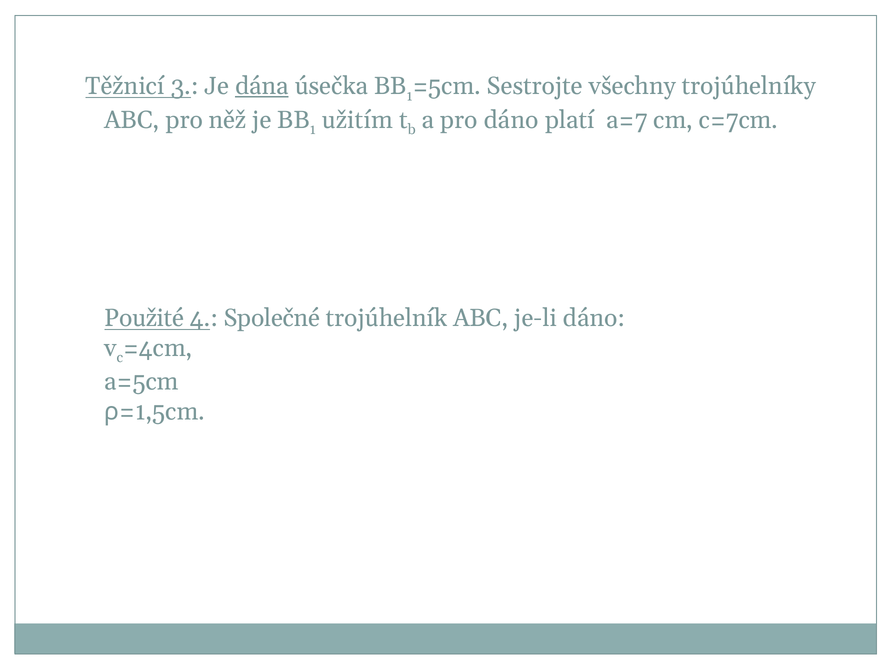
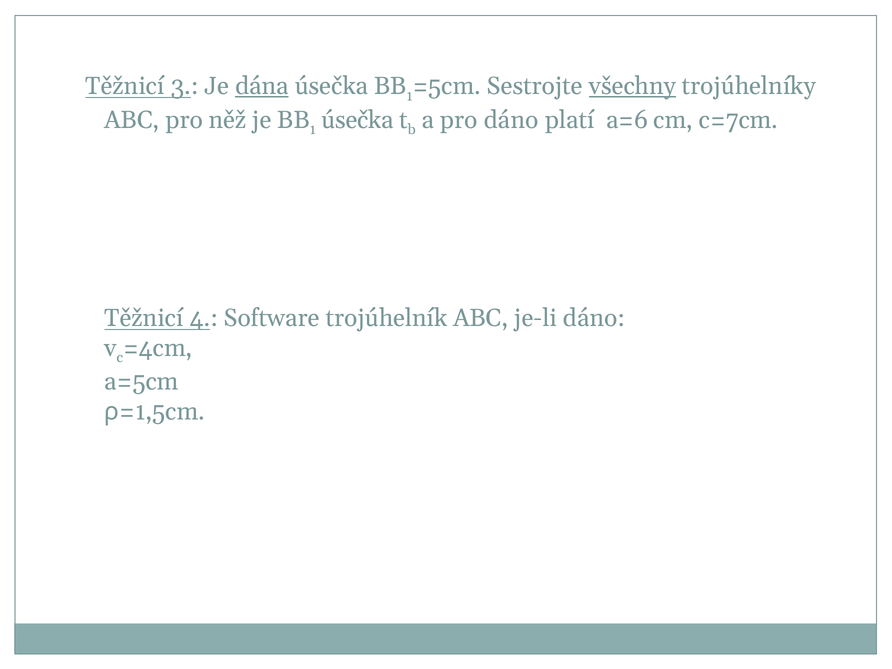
všechny underline: none -> present (632, 86)
užitím: užitím -> úsečka (358, 120)
a=7: a=7 -> a=6 (627, 120)
Použité: Použité -> Těžnicí (144, 318)
Společné: Společné -> Software (272, 318)
